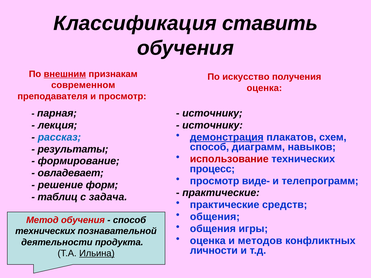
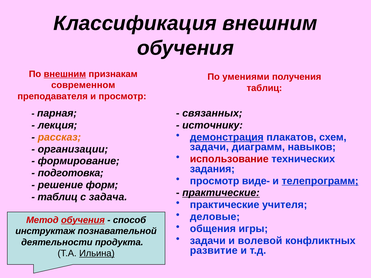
Классификация ставить: ставить -> внешним (270, 23)
искусство: искусство -> умениями (246, 77)
оценка: оценка -> таблиц (264, 88)
источнику: источнику -> связанных (212, 113)
рассказ colour: blue -> orange (59, 137)
способ: способ -> задачи (209, 147)
результаты: результаты -> организации (73, 149)
процесс: процесс -> задания (212, 169)
овладевает: овладевает -> подготовка (71, 173)
телепрограмм underline: none -> present (320, 181)
практические underline: none -> present (221, 193)
средств: средств -> учителя (285, 205)
общения: общения -> деловые (215, 217)
обучения underline: none -> present (83, 220)
технических: технических -> инструктаж (45, 231)
оценка: оценка -> задачи (208, 241)
методов: методов -> волевой (260, 241)
личности: личности -> развитие (214, 251)
